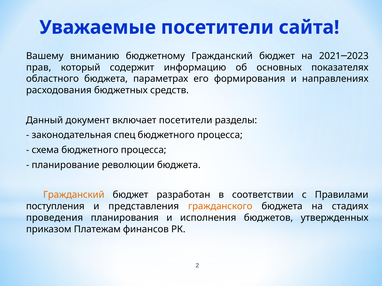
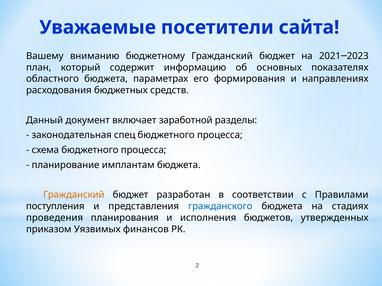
прав: прав -> план (39, 68)
включает посетители: посетители -> заработной (186, 120)
революции: революции -> имплантам (128, 165)
гражданского colour: orange -> blue (220, 207)
Платежам: Платежам -> Уязвимых (97, 230)
